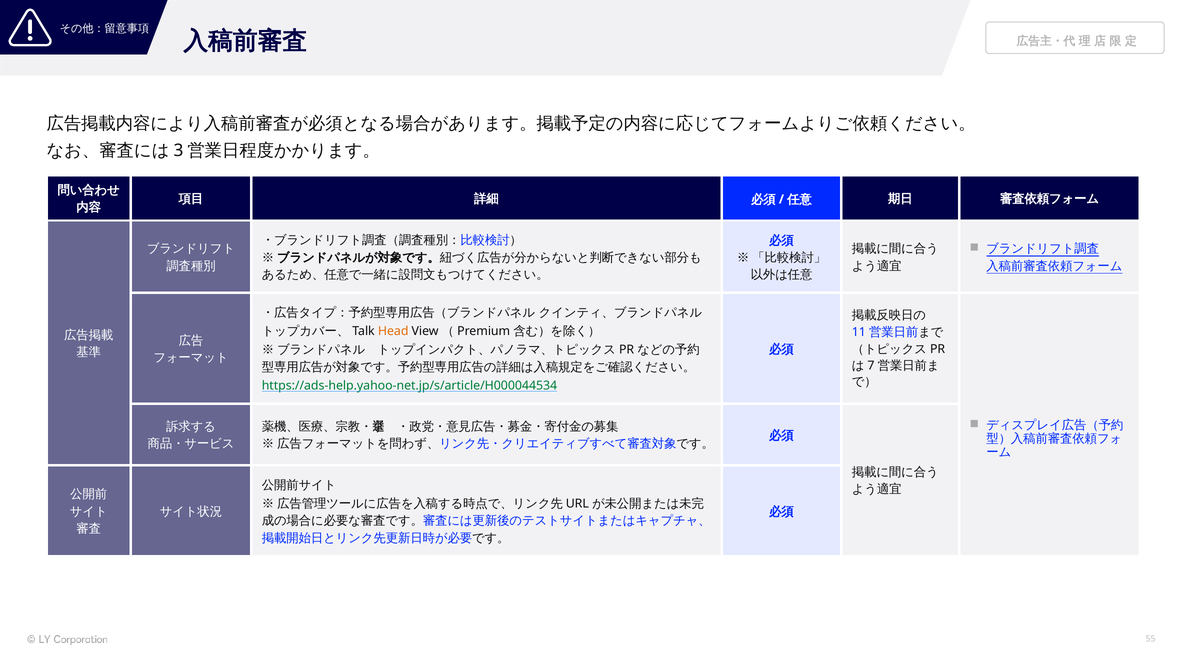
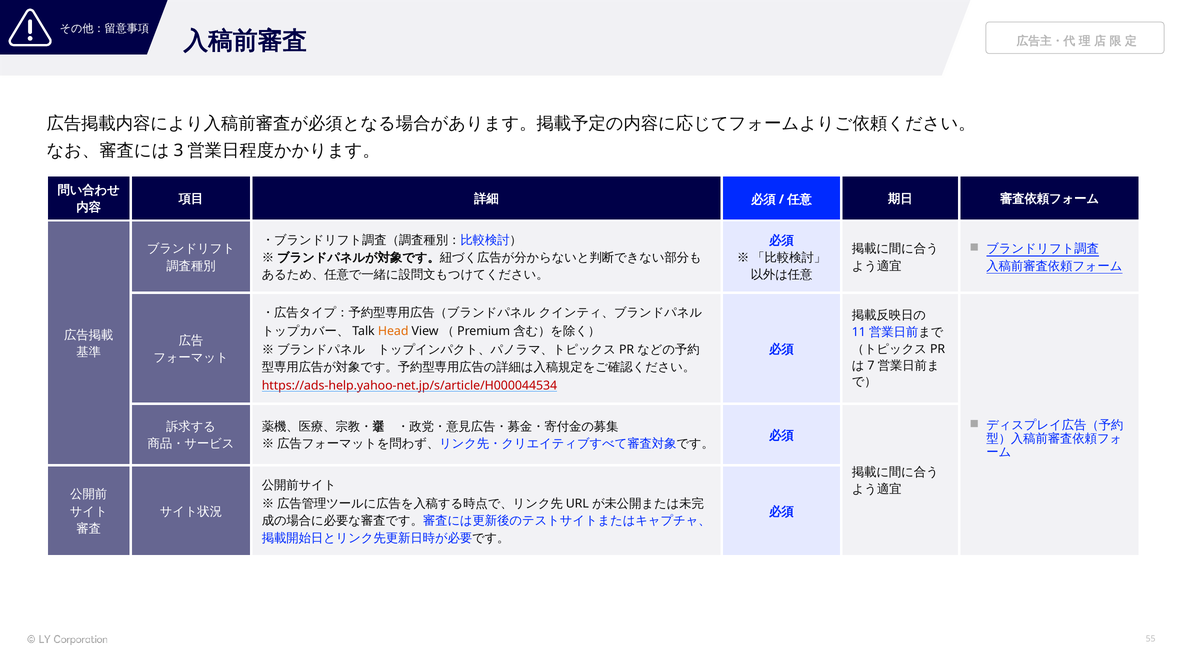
https://ads-help.yahoo-net.jp/s/article/H000044534 colour: green -> red (409, 385)
